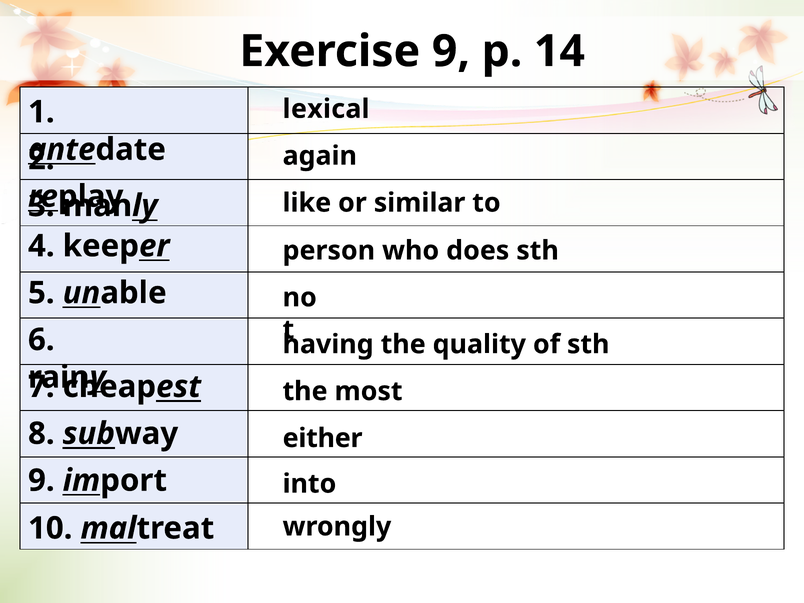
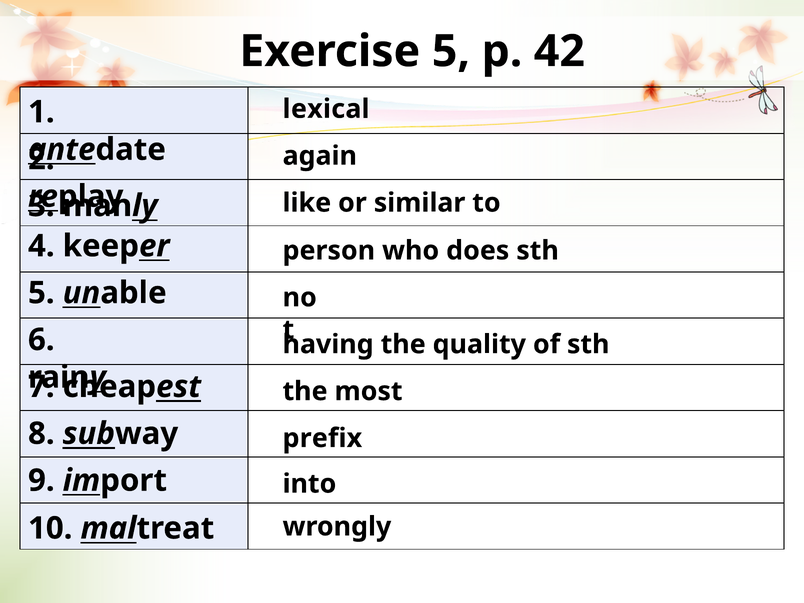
Exercise 9: 9 -> 5 (451, 51)
14: 14 -> 42 (559, 51)
either: either -> prefix (322, 438)
